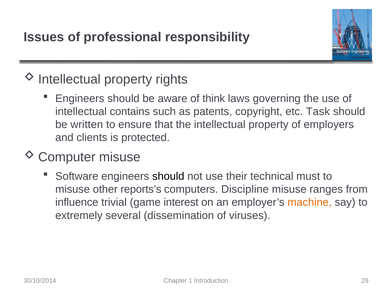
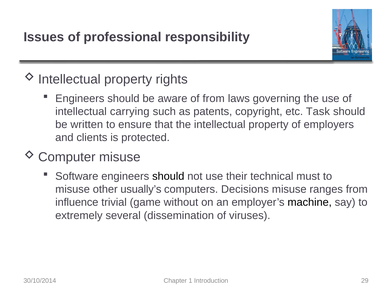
of think: think -> from (214, 98)
contains: contains -> carrying (130, 111)
reports’s: reports’s -> usually’s (141, 189)
Discipline: Discipline -> Decisions (245, 189)
interest: interest -> without (181, 202)
machine colour: orange -> black (310, 202)
